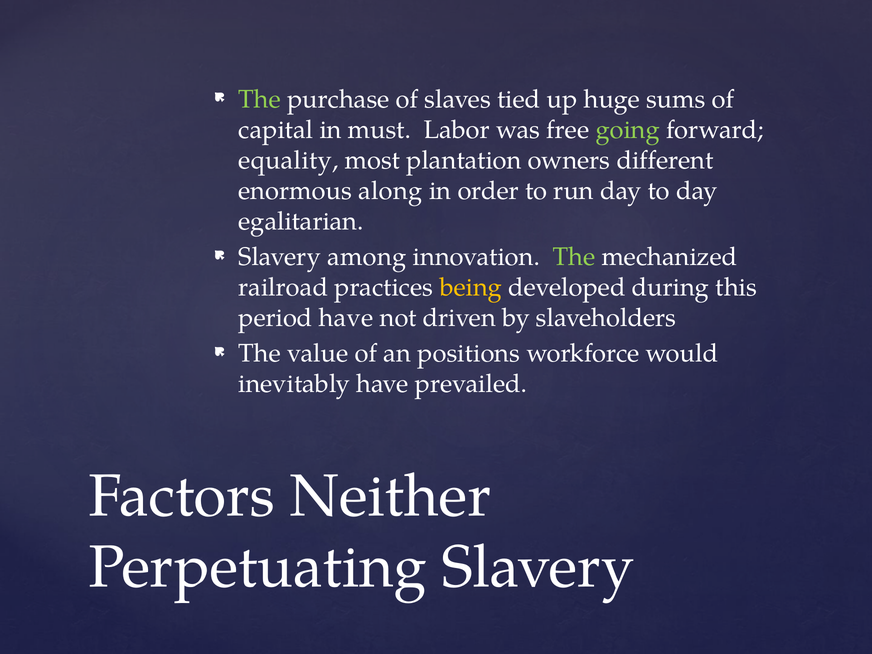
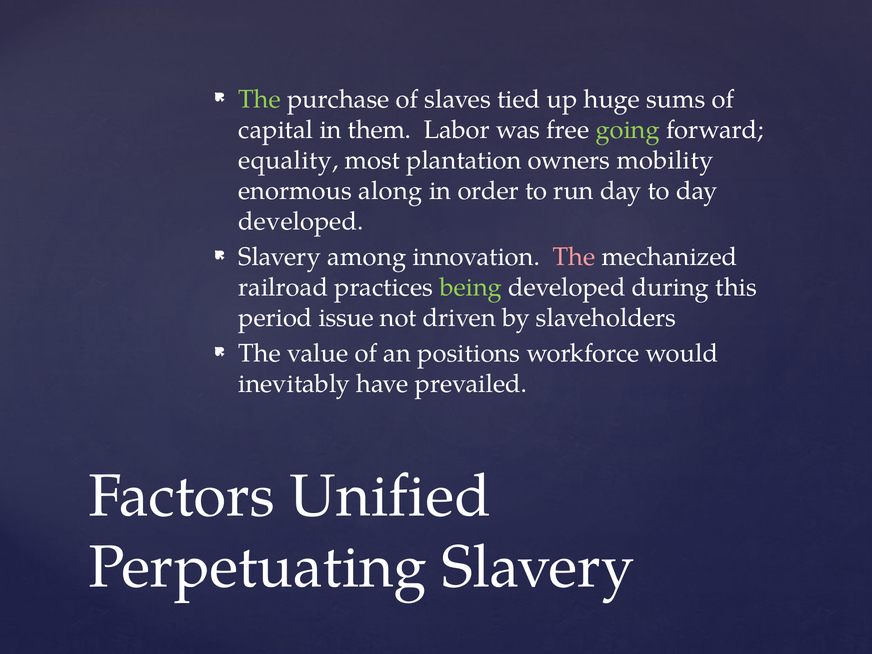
must: must -> them (380, 130)
different: different -> mobility (665, 160)
egalitarian: egalitarian -> developed (301, 221)
The colour: light green -> pink (574, 257)
being colour: yellow -> light green (471, 287)
period have: have -> issue (346, 318)
Neither: Neither -> Unified (390, 496)
